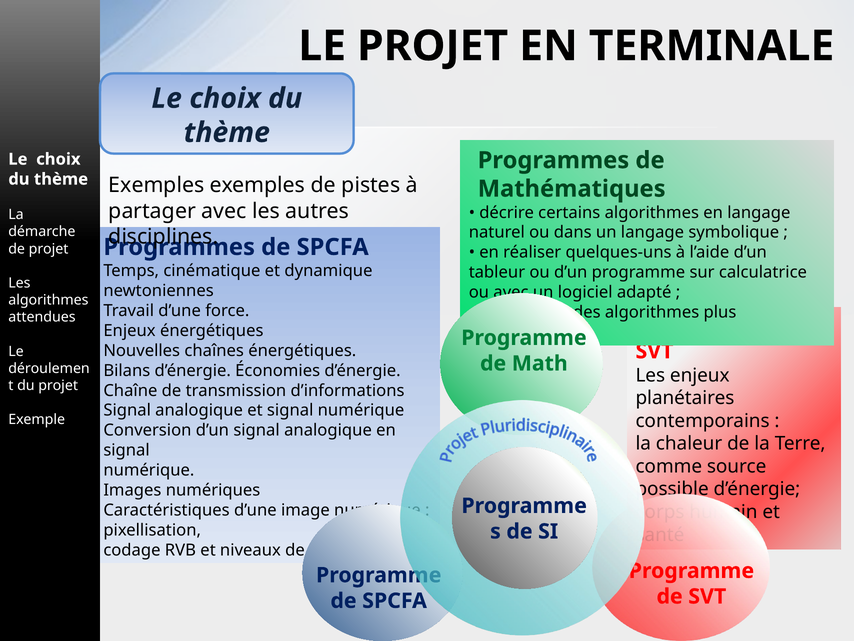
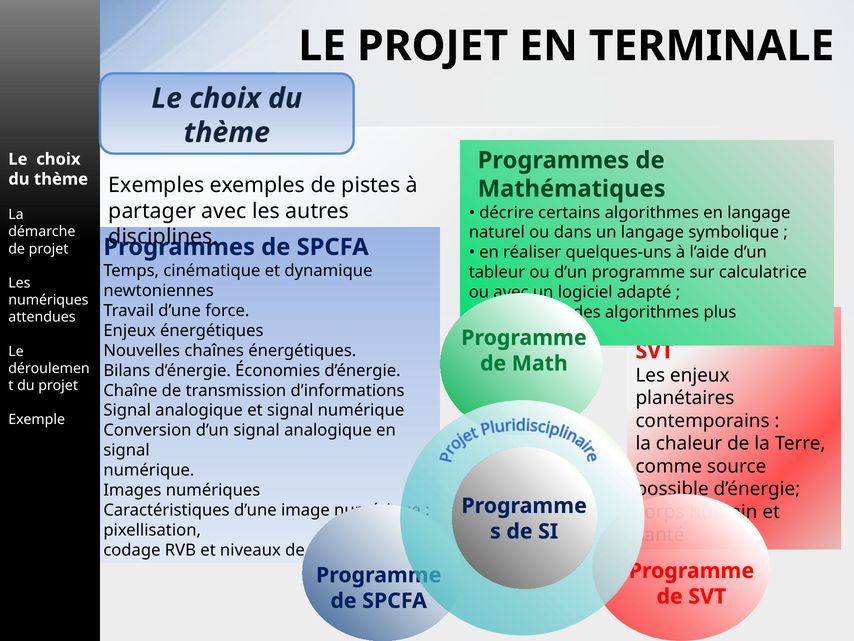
algorithmes: algorithmes -> numériques (48, 300)
